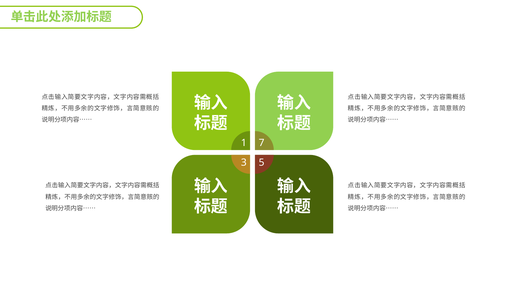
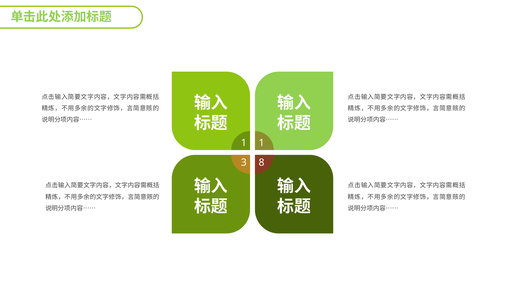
1 7: 7 -> 1 (262, 143)
5: 5 -> 8 (262, 163)
